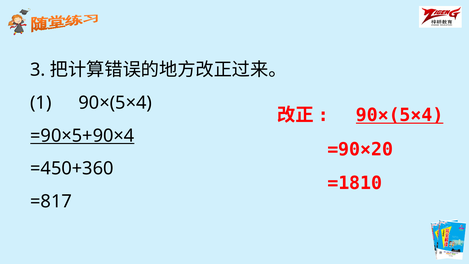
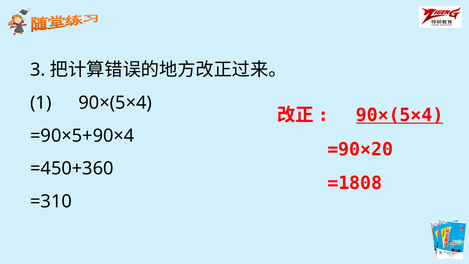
=90×5+90×4 underline: present -> none (82, 136)
=1810: =1810 -> =1808 (355, 183)
=817: =817 -> =310 (51, 201)
